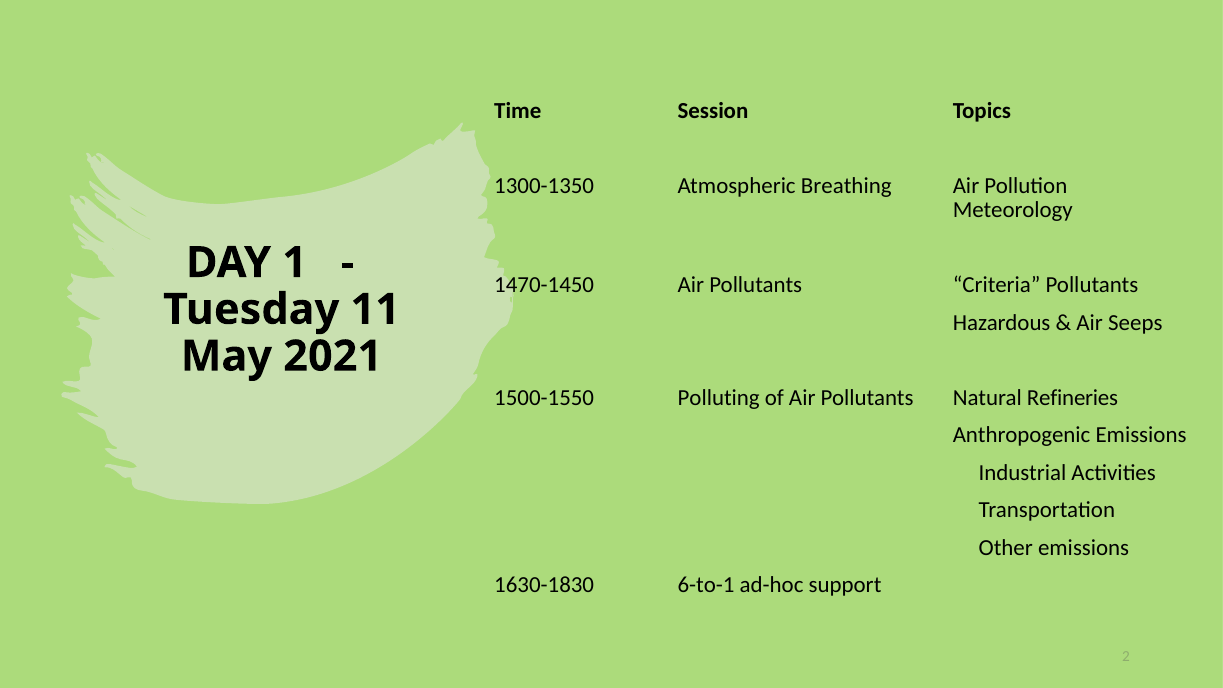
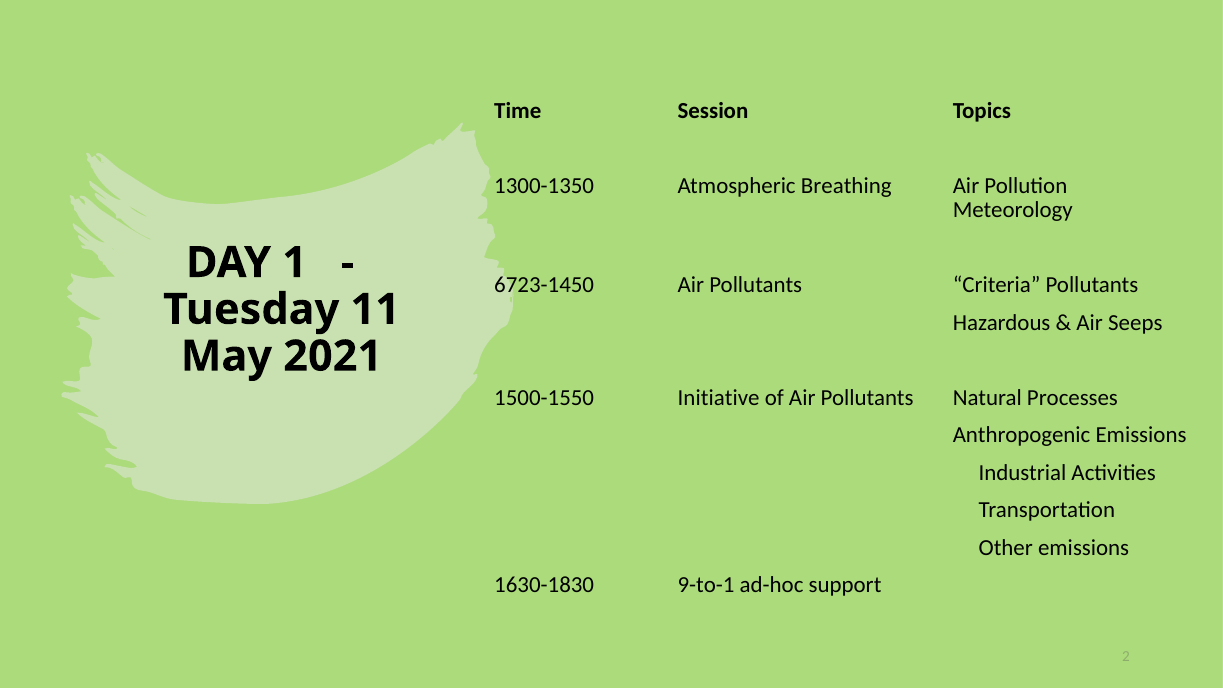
1470-1450: 1470-1450 -> 6723-1450 (544, 285)
Polluting: Polluting -> Initiative (719, 398)
Refineries: Refineries -> Processes (1072, 398)
6-to-1: 6-to-1 -> 9-to-1 (706, 585)
